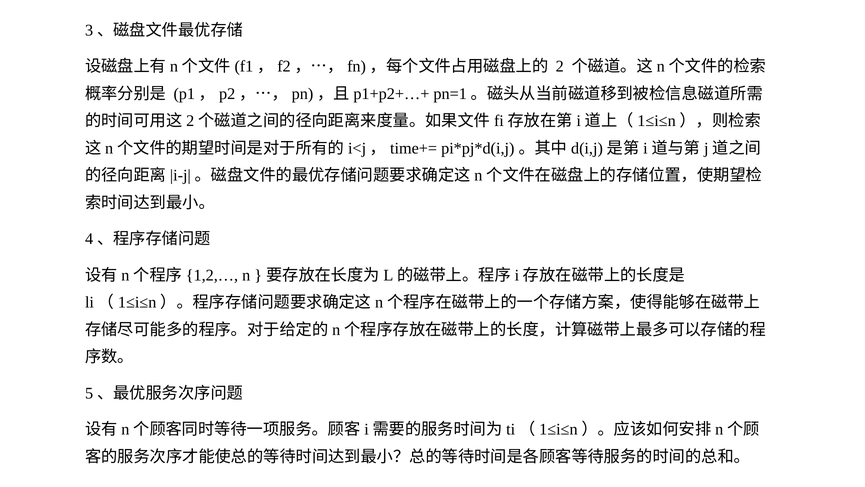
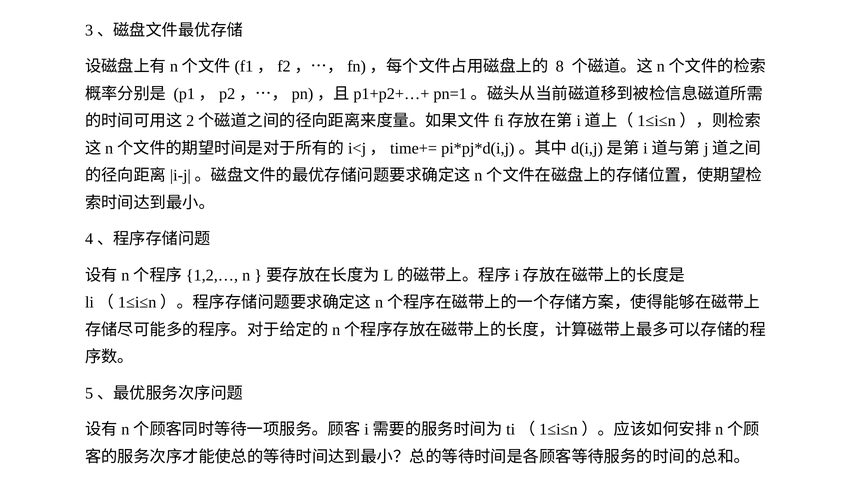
2: 2 -> 8 (560, 66)
